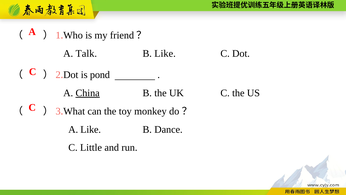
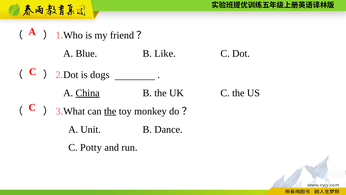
Talk: Talk -> Blue (86, 53)
pond: pond -> dogs (100, 75)
the underline: none -> present (110, 111)
A Like: Like -> Unit (91, 129)
Little: Little -> Potty (91, 147)
